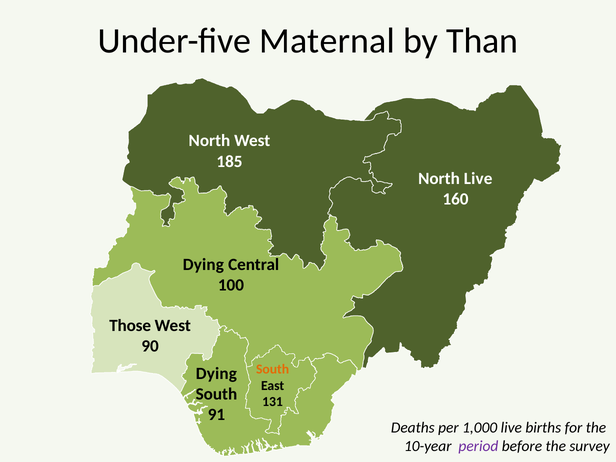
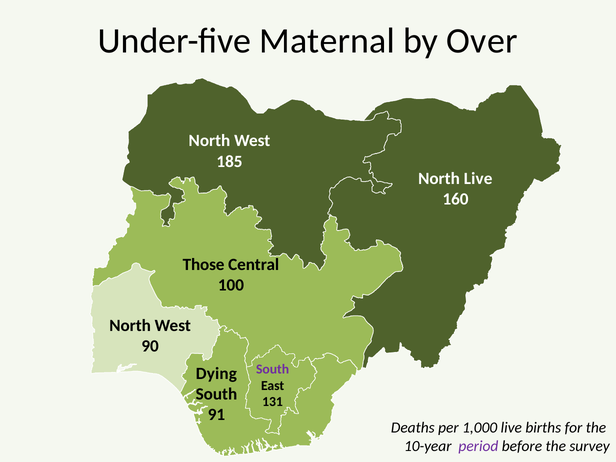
Than: Than -> Over (482, 41)
Dying: Dying -> Those (204, 265)
Those: Those -> North (130, 326)
South colour: orange -> purple (273, 369)
